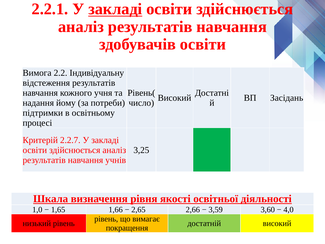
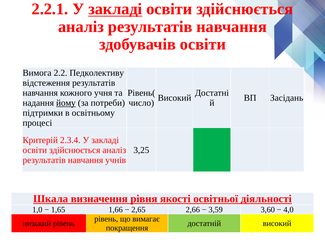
Індивідуальну: Індивідуальну -> Педколективу (97, 73)
йому underline: none -> present (66, 103)
2.2.7: 2.2.7 -> 2.3.4 (70, 140)
